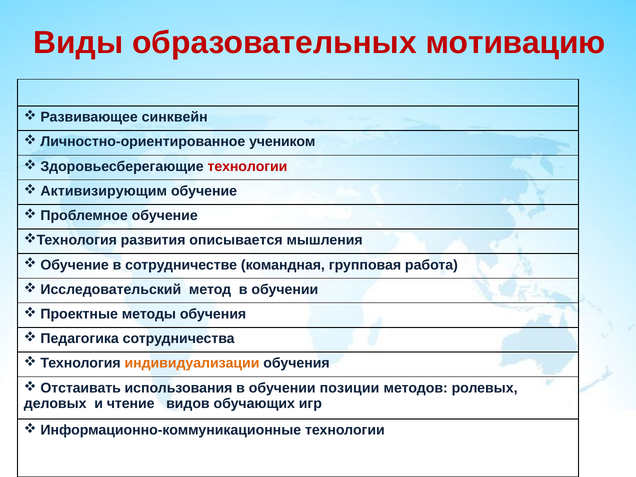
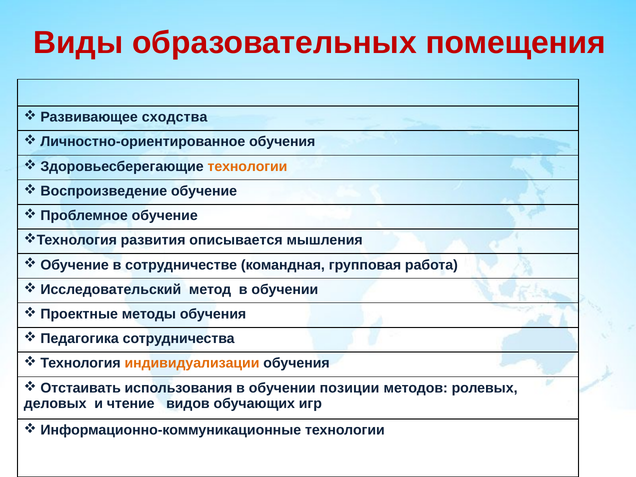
мотивацию: мотивацию -> помещения (516, 43)
синквейн: синквейн -> сходства (175, 117)
Личностно-ориентированное учеником: учеником -> обучения (282, 142)
технологии colour: red -> orange (247, 166)
Активизирующим: Активизирующим -> Воспроизведение (104, 191)
